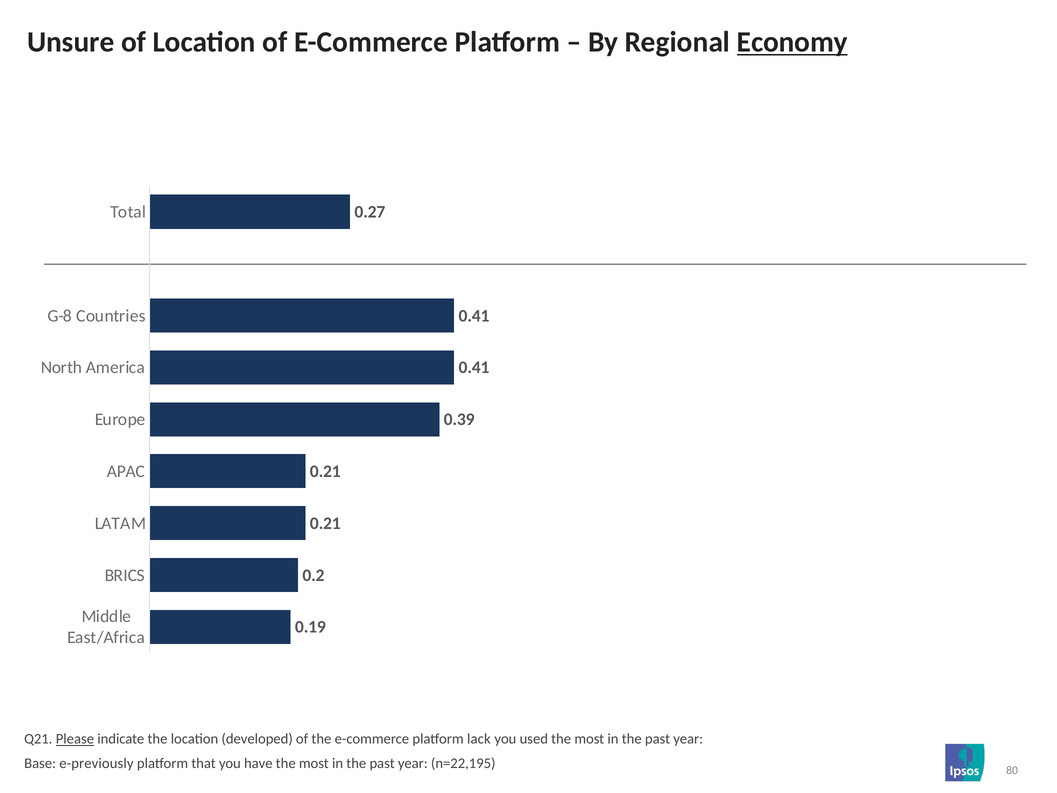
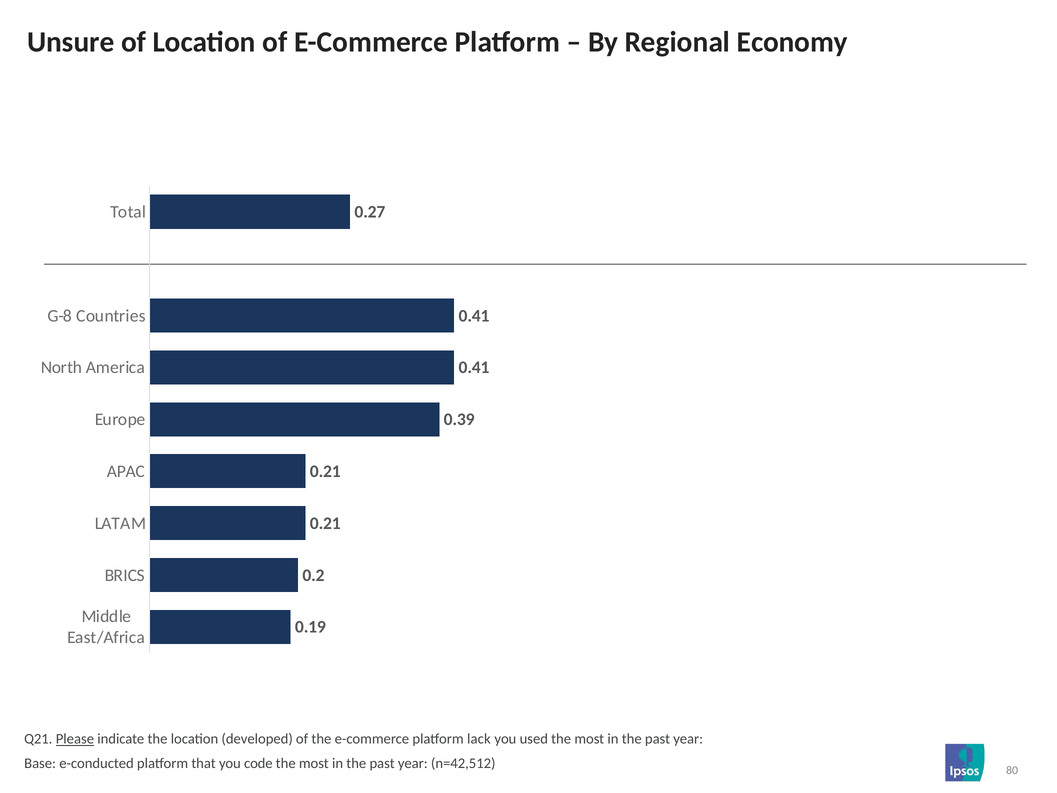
Economy underline: present -> none (792, 42)
e-previously: e-previously -> e-conducted (97, 763)
have: have -> code (258, 763)
n=22,195: n=22,195 -> n=42,512 (463, 763)
